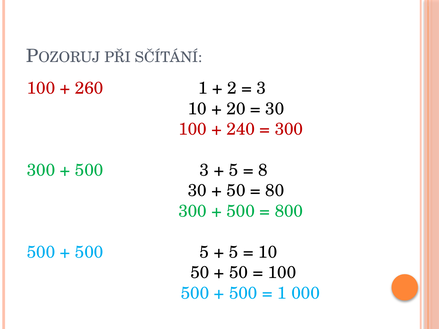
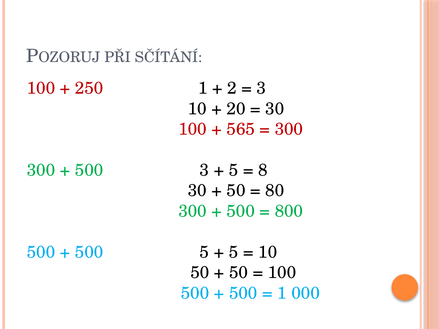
260: 260 -> 250 (89, 88)
240: 240 -> 565 (241, 129)
